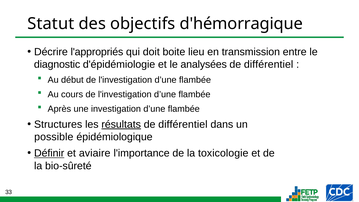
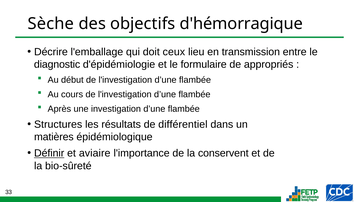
Statut: Statut -> Sèche (51, 24)
l'appropriés: l'appropriés -> l'emballage (97, 52)
boite: boite -> ceux (174, 52)
analysées: analysées -> formulaire (204, 64)
différentiel: différentiel -> appropriés (269, 64)
résultats underline: present -> none (121, 124)
possible: possible -> matières (54, 137)
toxicologie: toxicologie -> conservent (223, 153)
